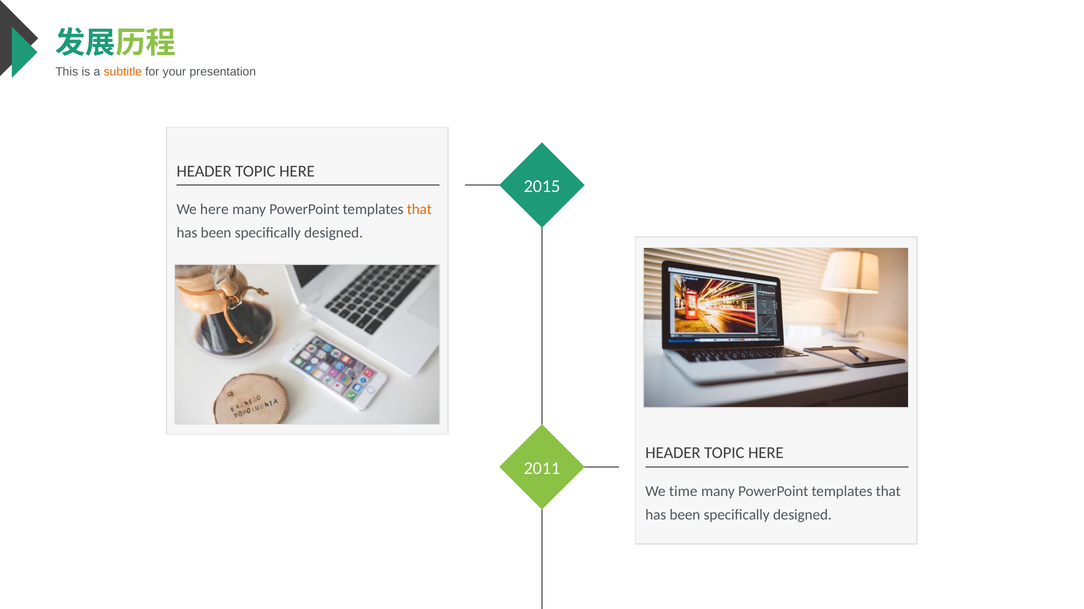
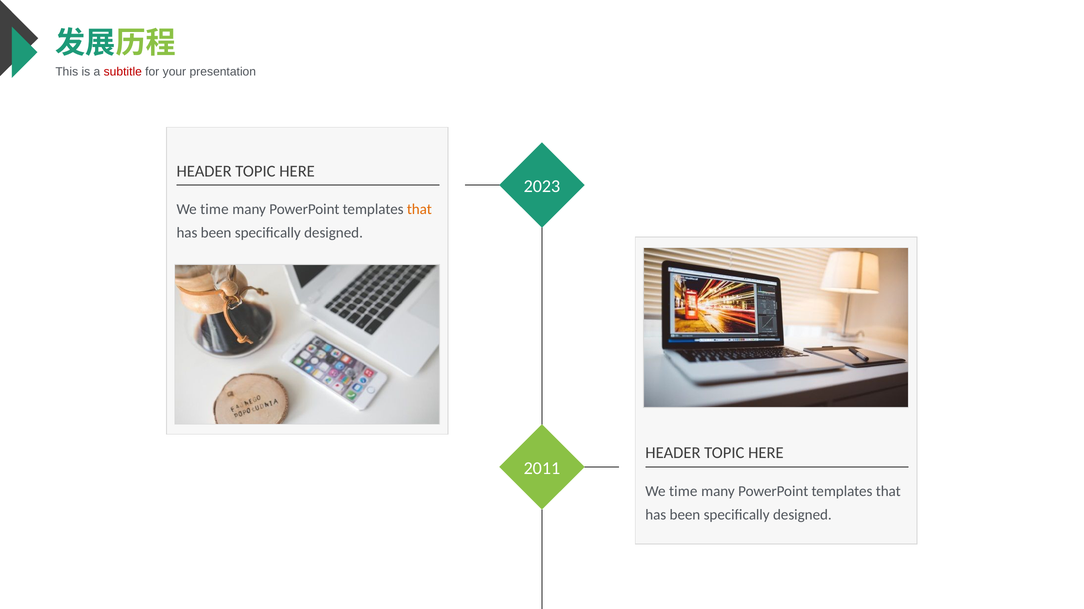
subtitle colour: orange -> red (123, 72)
2015: 2015 -> 2023 (542, 186)
here: here -> time (214, 209)
